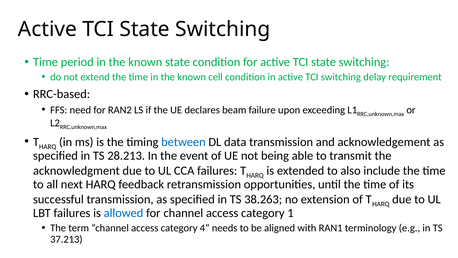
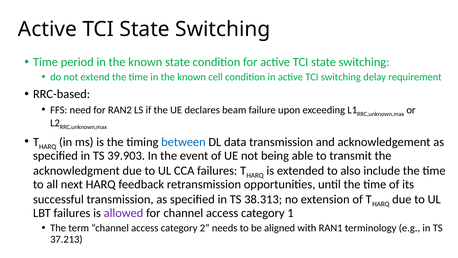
28.213: 28.213 -> 39.903 (126, 156)
38.263: 38.263 -> 38.313 (263, 199)
allowed colour: blue -> purple (123, 213)
4: 4 -> 2 (205, 228)
